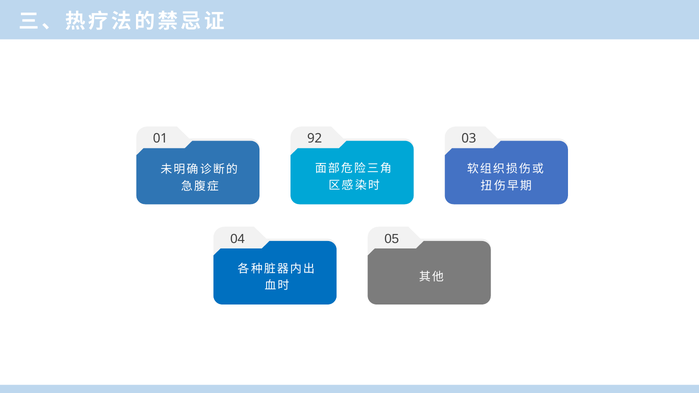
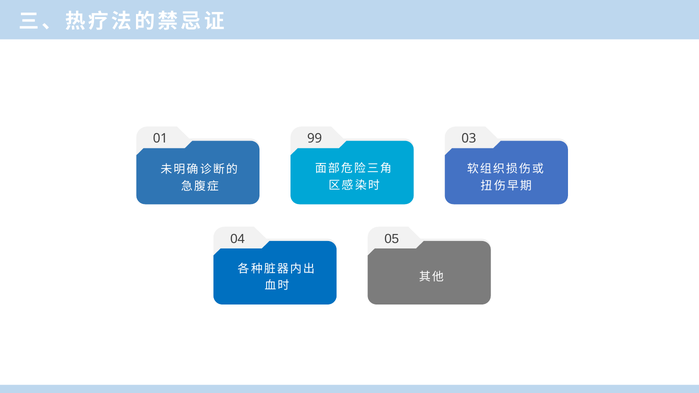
92: 92 -> 99 (315, 139)
